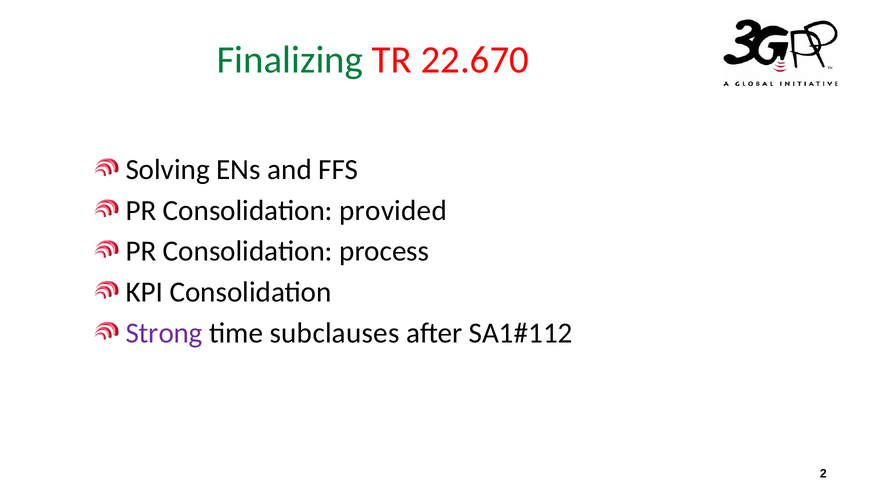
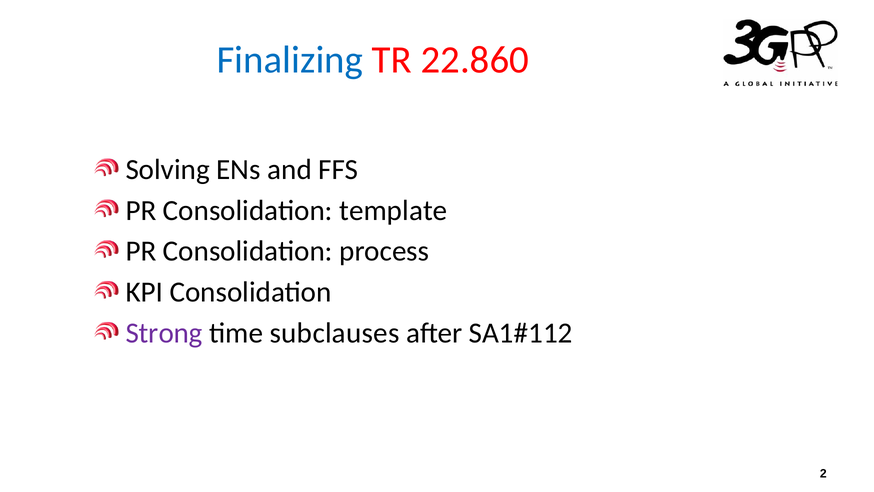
Finalizing colour: green -> blue (290, 60)
22.670: 22.670 -> 22.860 (475, 60)
provided: provided -> template (393, 210)
